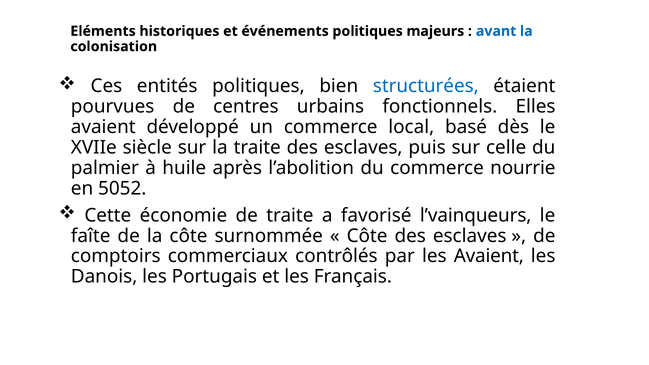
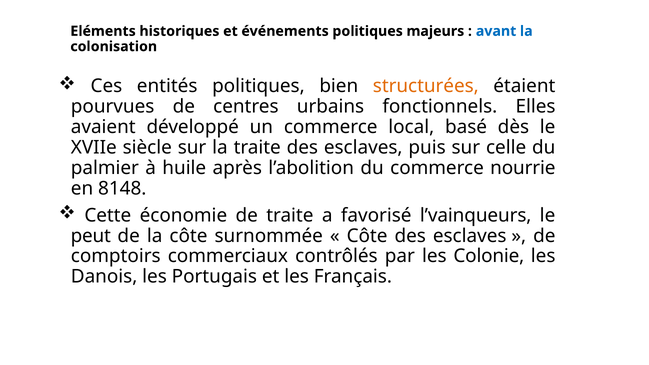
structurées colour: blue -> orange (426, 86)
5052: 5052 -> 8148 (122, 188)
faîte: faîte -> peut (91, 236)
les Avaient: Avaient -> Colonie (489, 256)
